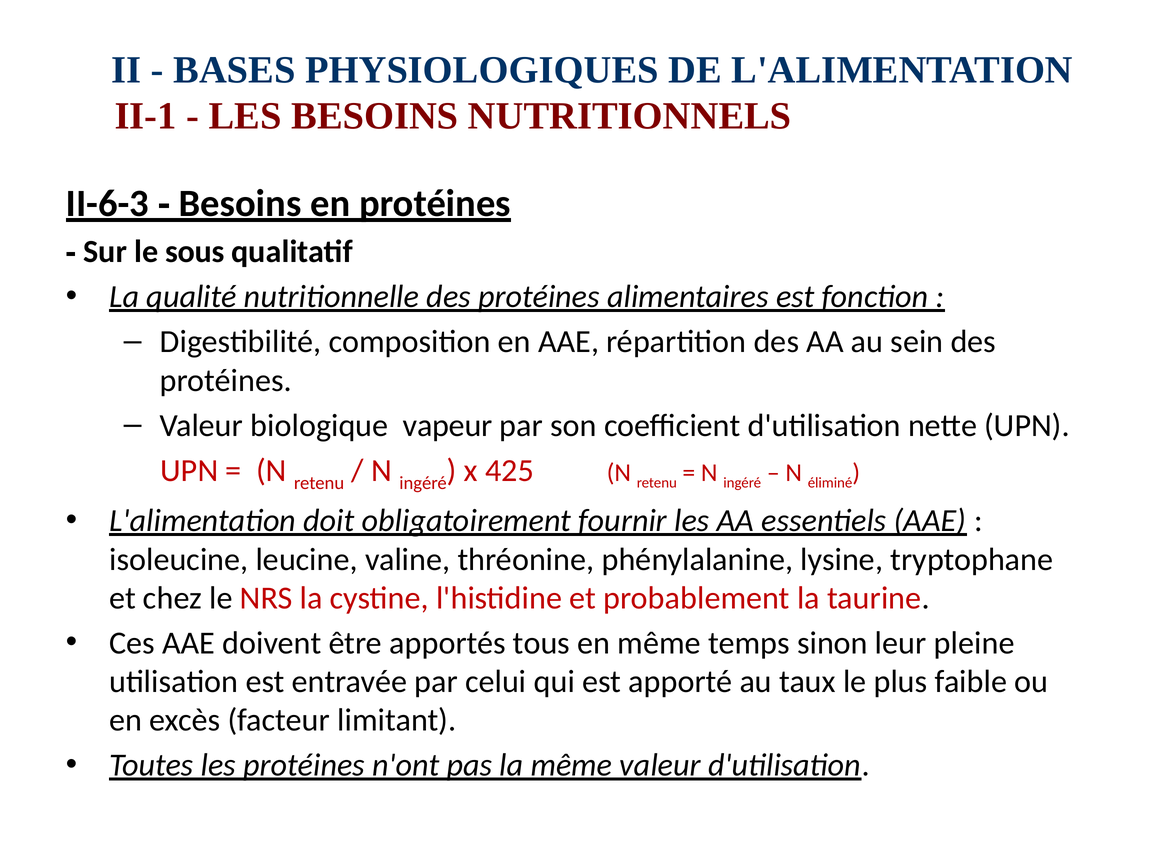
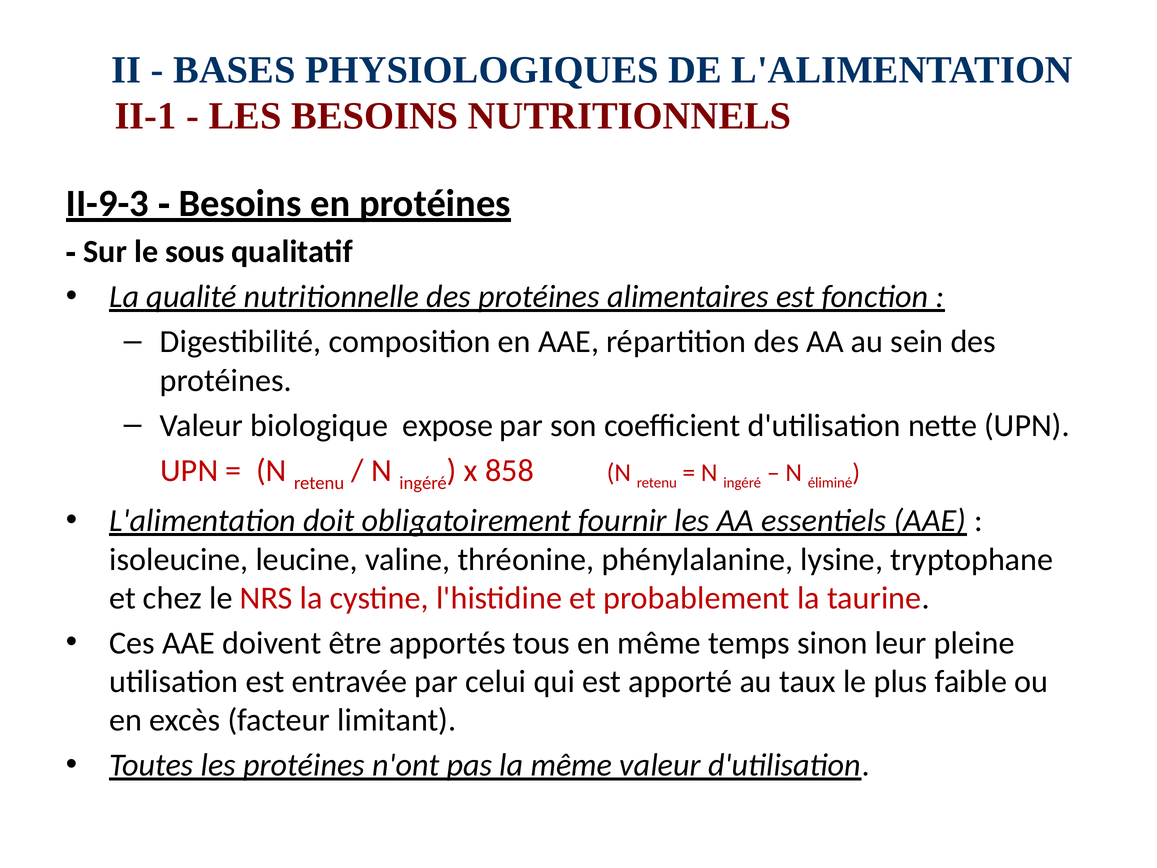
II-6-3: II-6-3 -> II-9-3 (107, 203)
vapeur: vapeur -> expose (448, 425)
425: 425 -> 858 (509, 470)
